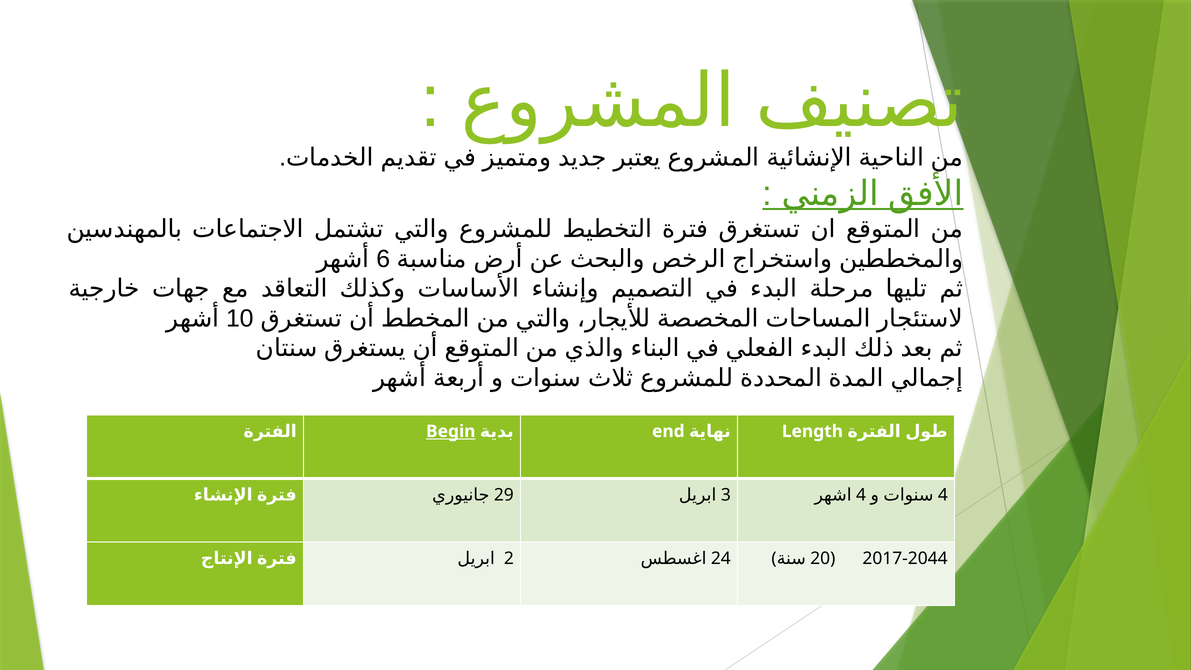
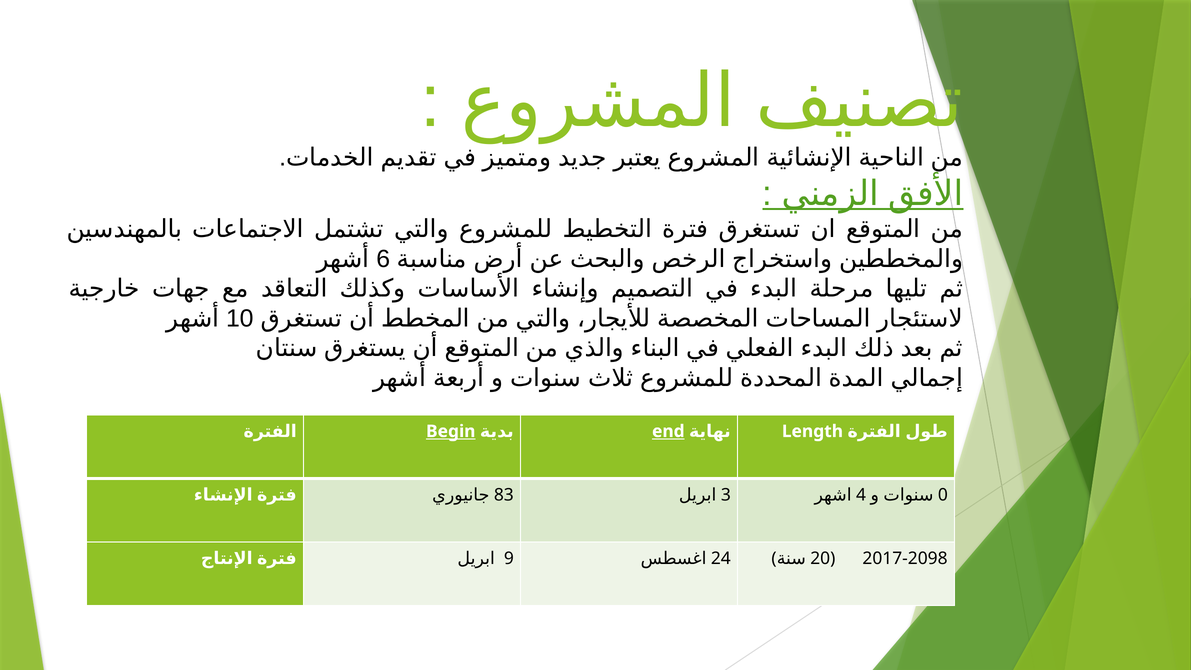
end underline: none -> present (668, 431)
29: 29 -> 83 (504, 495)
4: 4 -> 0 (943, 495)
2: 2 -> 9 (509, 558)
2017-2044: 2017-2044 -> 2017-2098 (905, 558)
